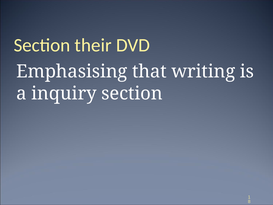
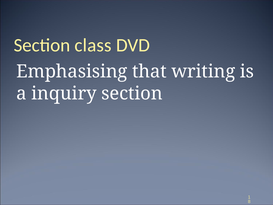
their: their -> class (93, 45)
